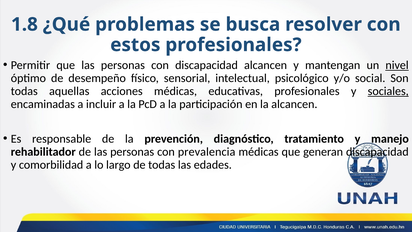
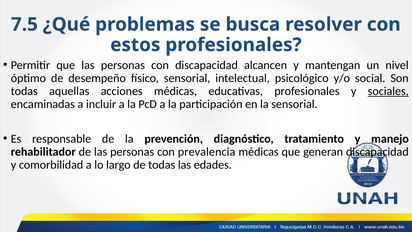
1.8: 1.8 -> 7.5 (24, 24)
nivel underline: present -> none (397, 65)
la alcancen: alcancen -> sensorial (294, 104)
